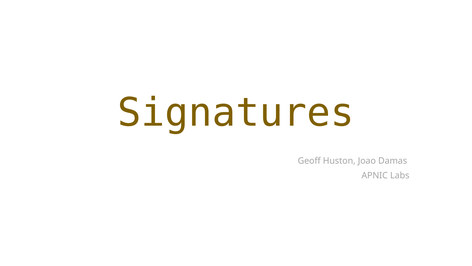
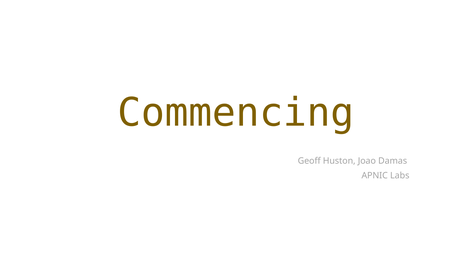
Signatures: Signatures -> Commencing (236, 113)
